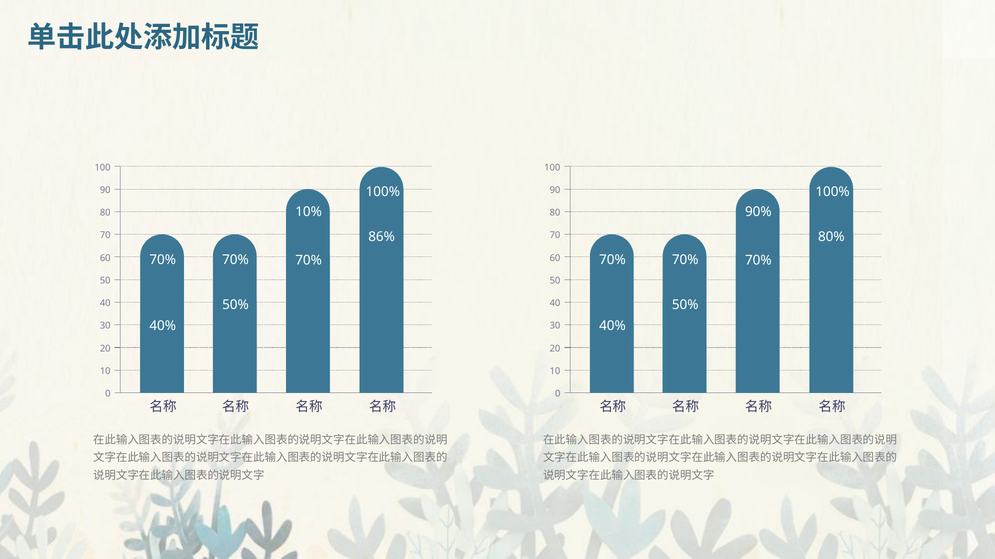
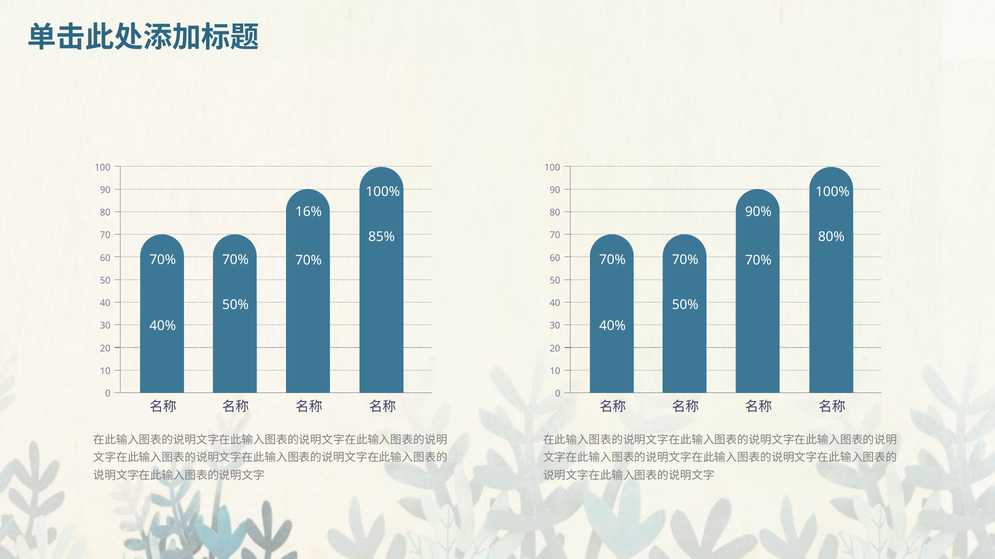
10%: 10% -> 16% (309, 212)
86%: 86% -> 85% (382, 237)
